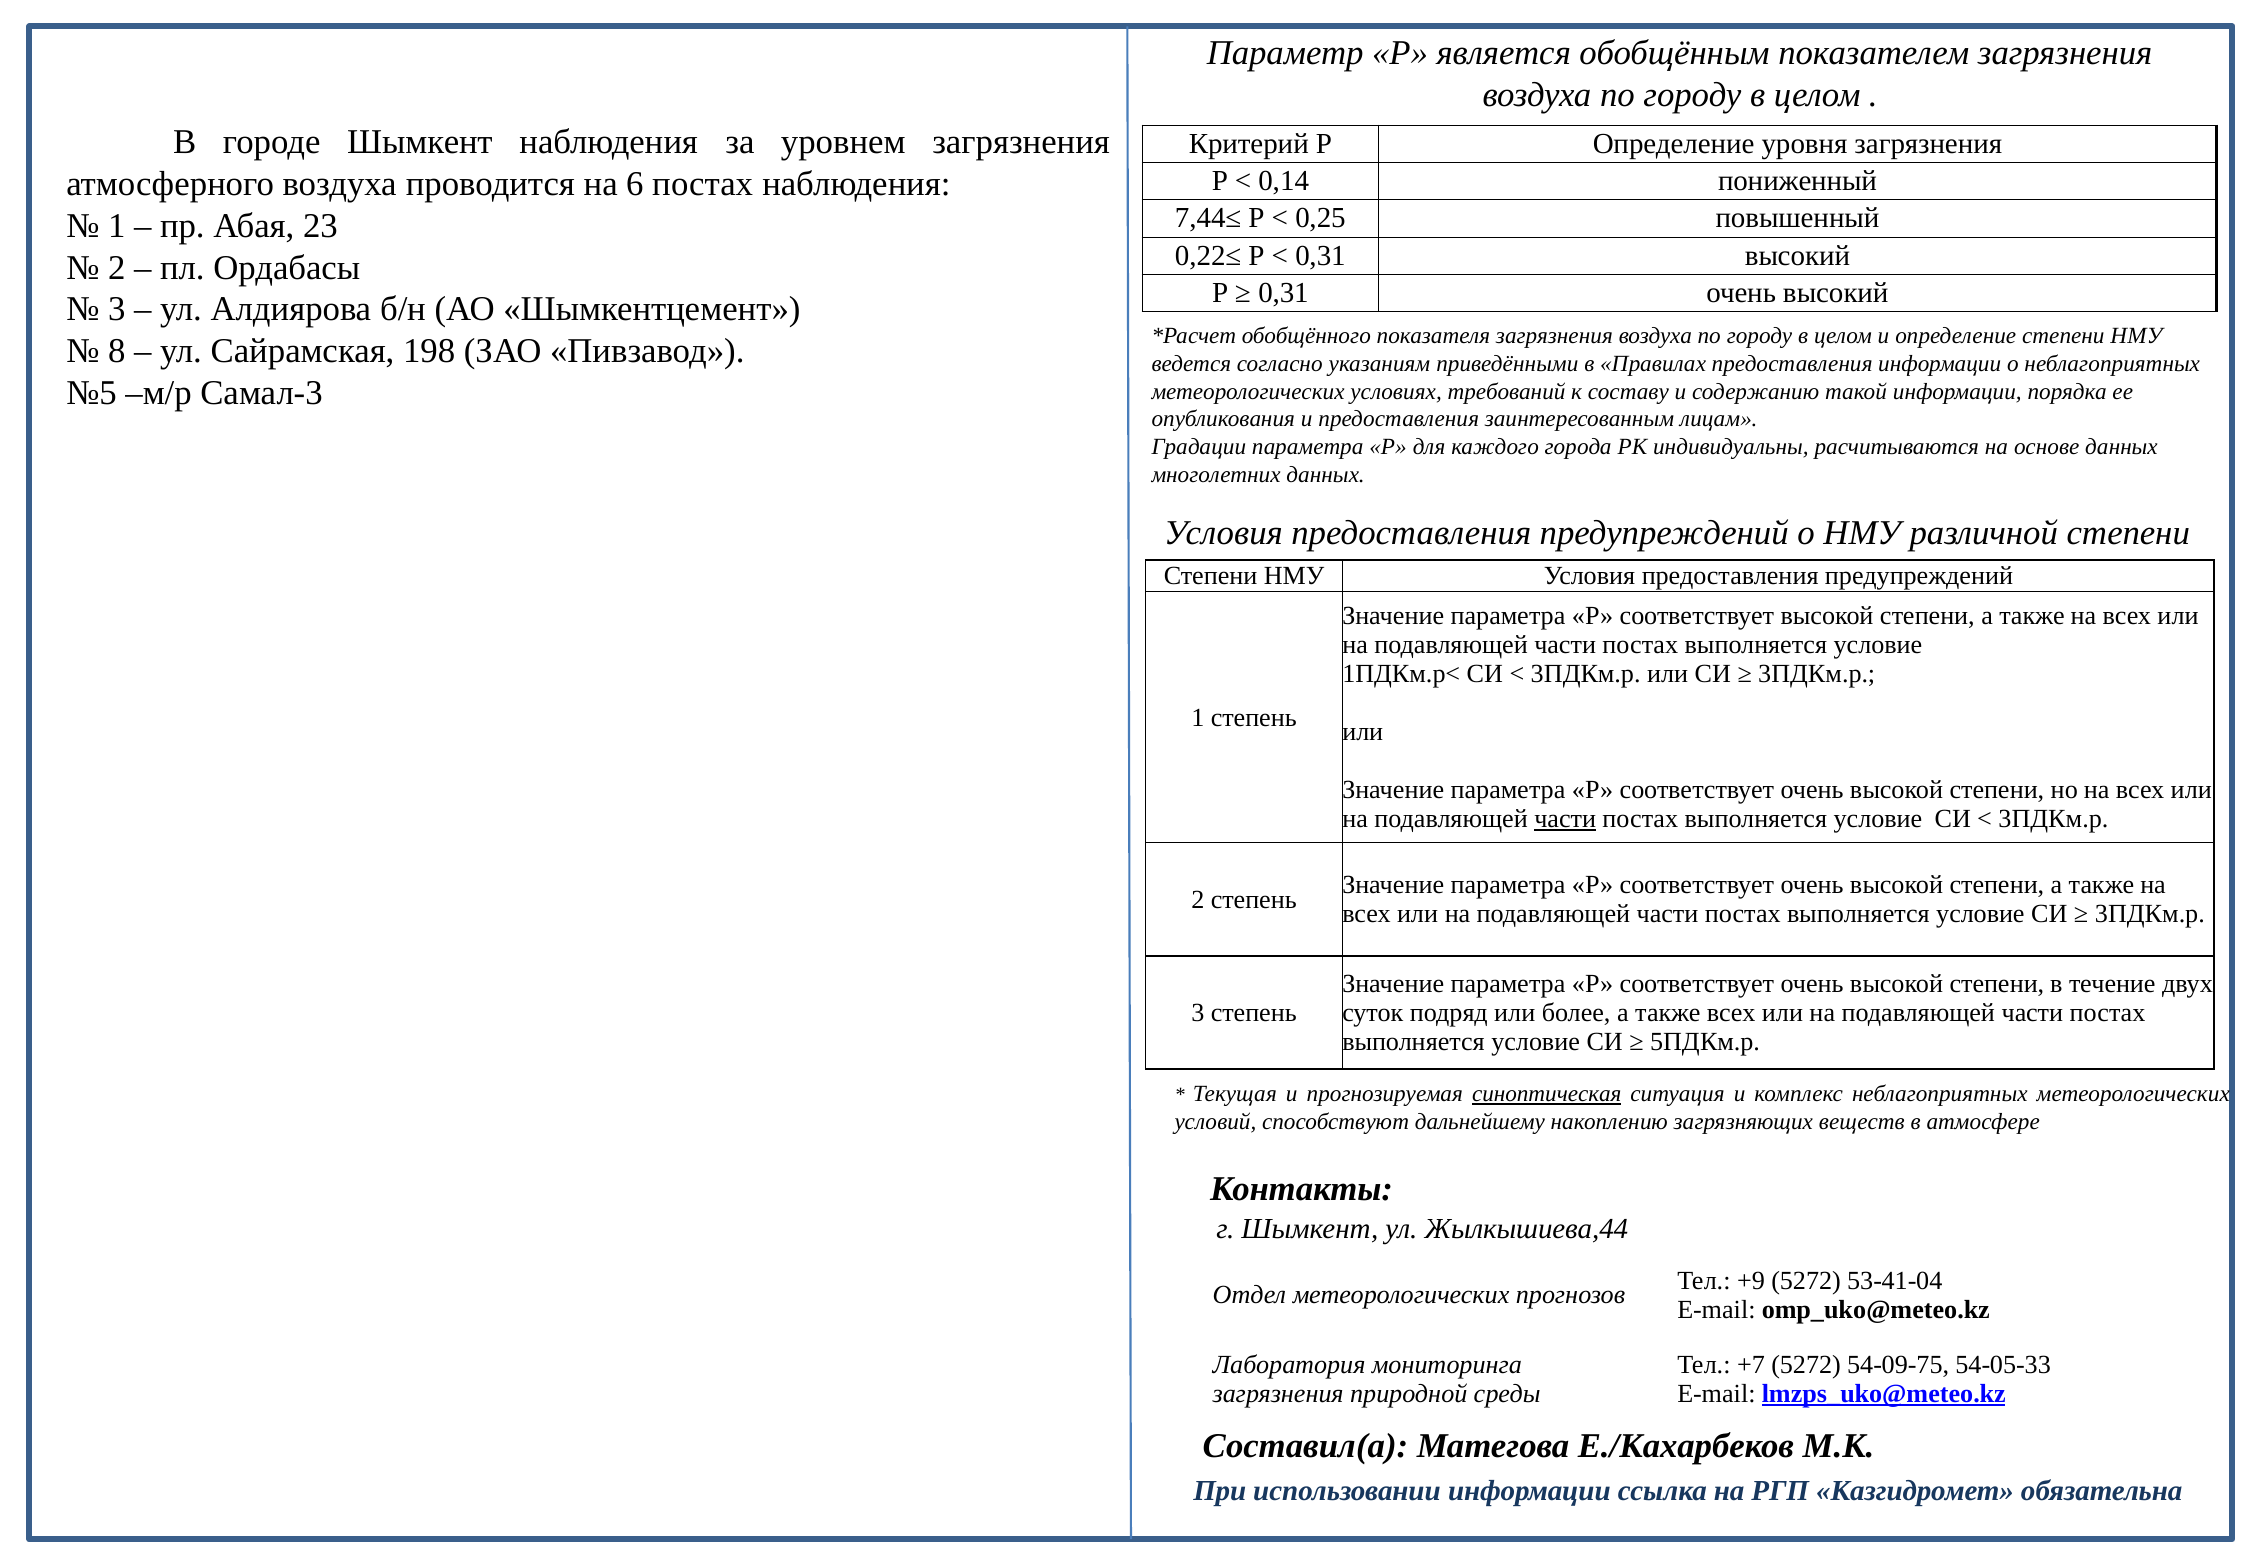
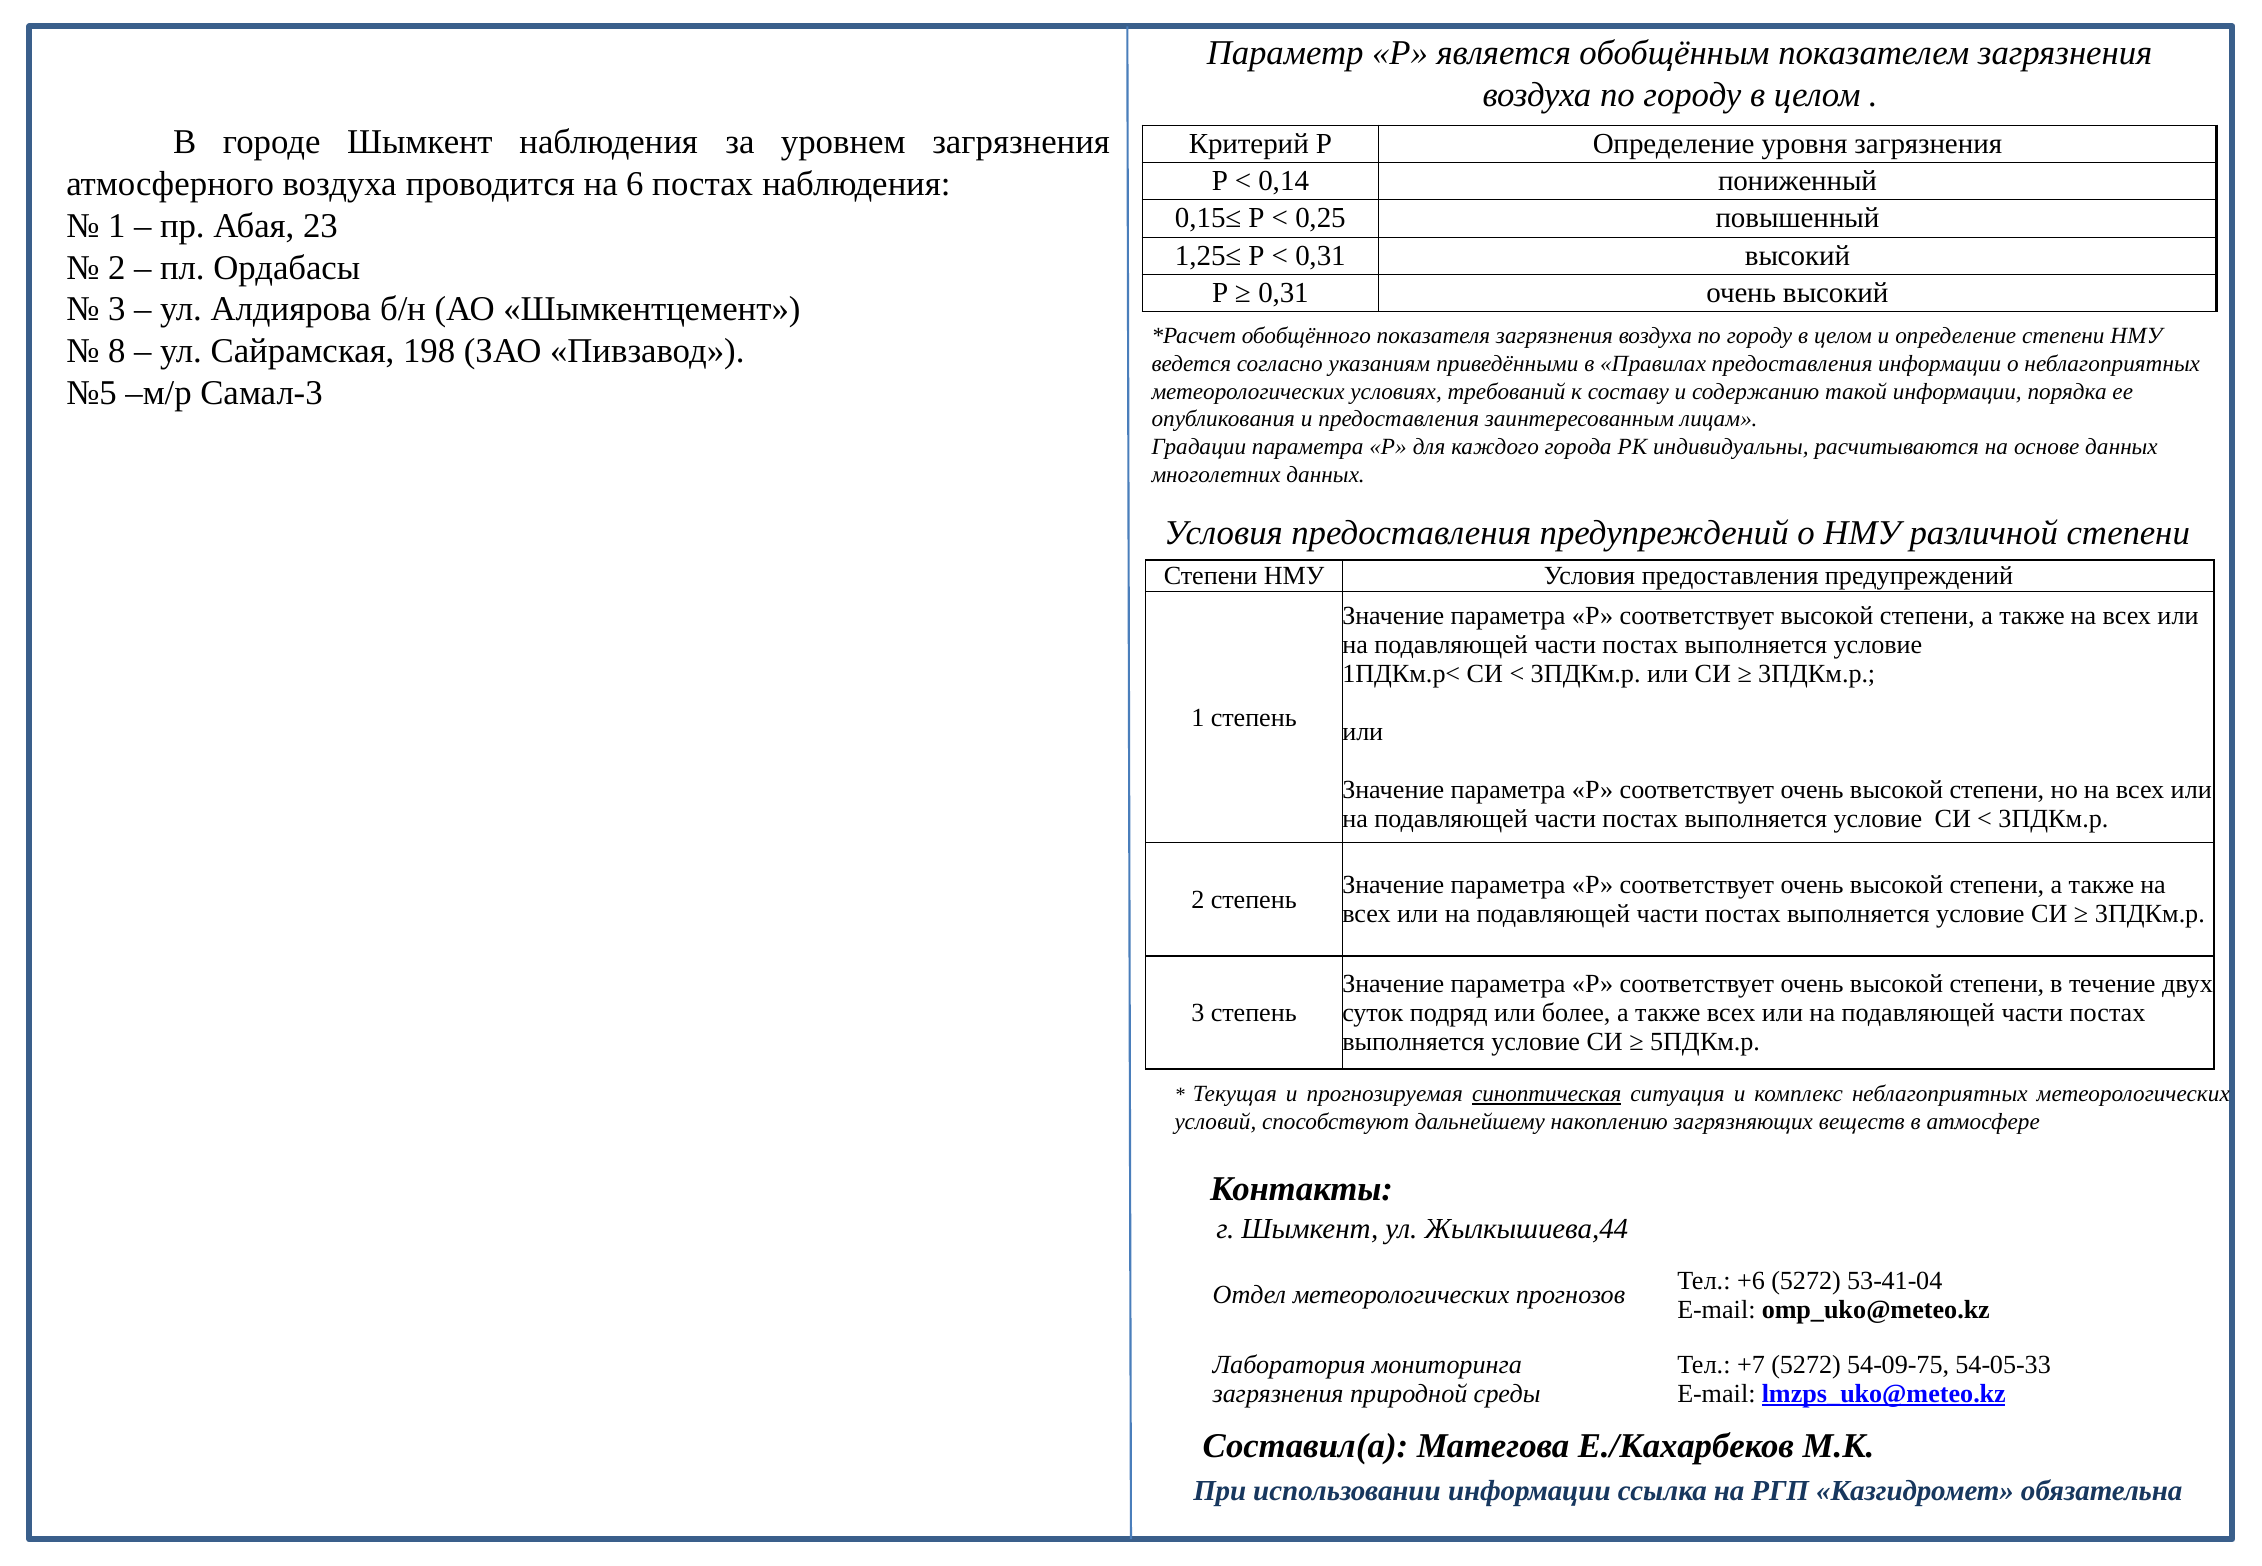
7,44≤: 7,44≤ -> 0,15≤ (1208, 218)
0,22≤: 0,22≤ -> 1,25≤ (1208, 256)
части underline: present -> none (1565, 819)
+9: +9 -> +6 (1751, 1281)
